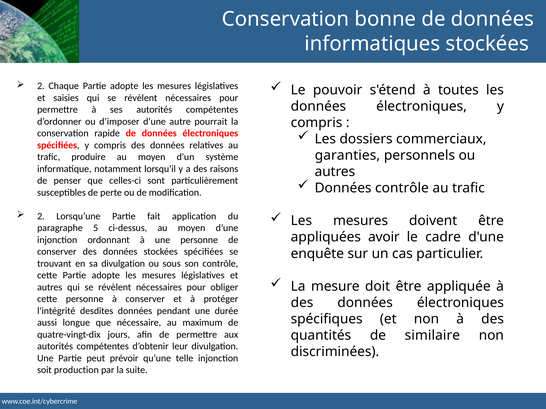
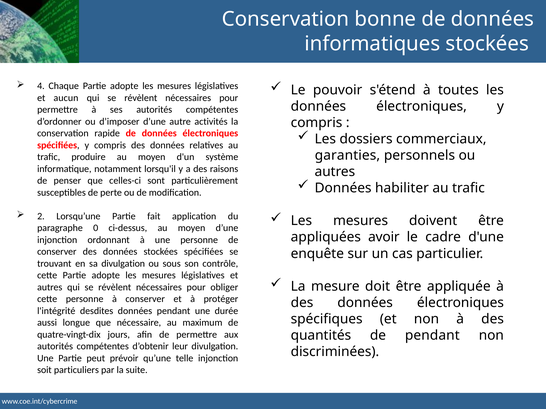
2: 2 -> 4 (41, 86)
saisies: saisies -> aucun (66, 98)
pourrait: pourrait -> activités (211, 122)
Données contrôle: contrôle -> habiliter (402, 188)
5: 5 -> 0 (96, 228)
de similaire: similaire -> pendant (432, 336)
production: production -> particuliers (76, 370)
